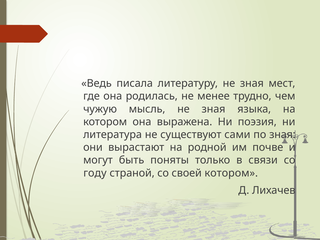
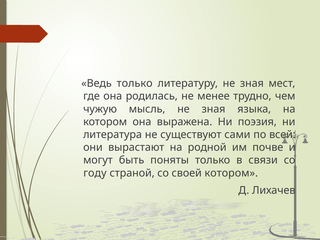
Ведь писала: писала -> только (135, 83)
по зная: зная -> всей (282, 135)
